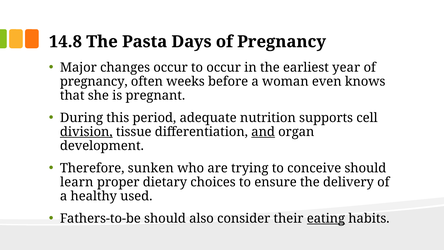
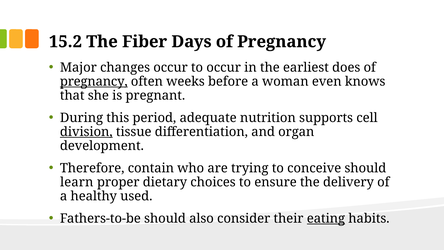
14.8: 14.8 -> 15.2 (65, 42)
Pasta: Pasta -> Fiber (145, 42)
year: year -> does (346, 67)
pregnancy underline: none -> present (94, 81)
and underline: present -> none (263, 132)
sunken: sunken -> contain (151, 168)
